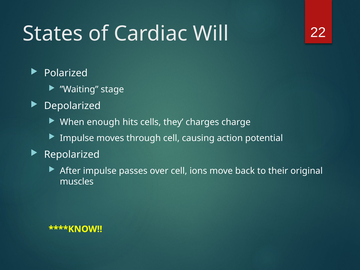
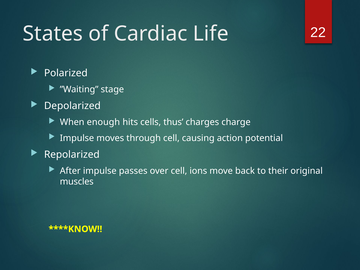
Will: Will -> Life (211, 34)
they: they -> thus (173, 122)
